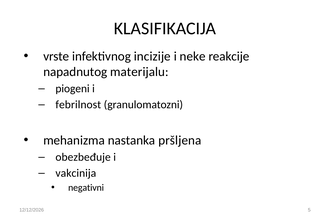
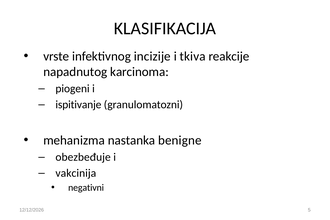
neke: neke -> tkiva (193, 56)
materijalu: materijalu -> karcinoma (139, 72)
febrilnost: febrilnost -> ispitivanje (78, 105)
pršljena: pršljena -> benigne (180, 140)
